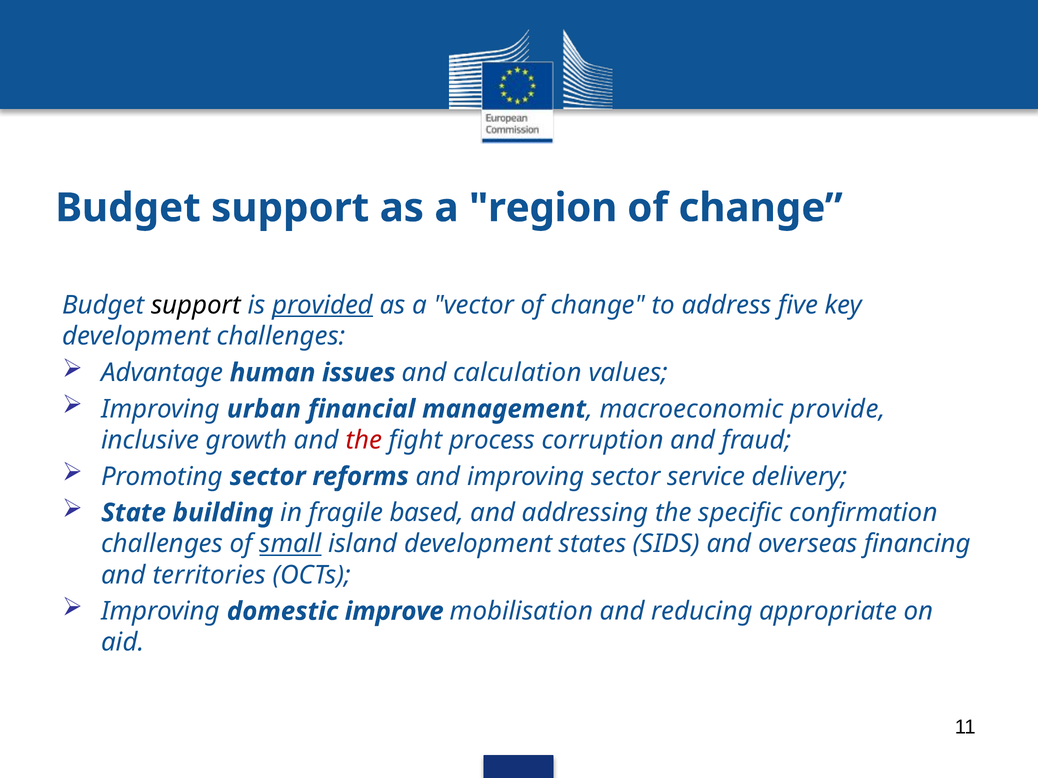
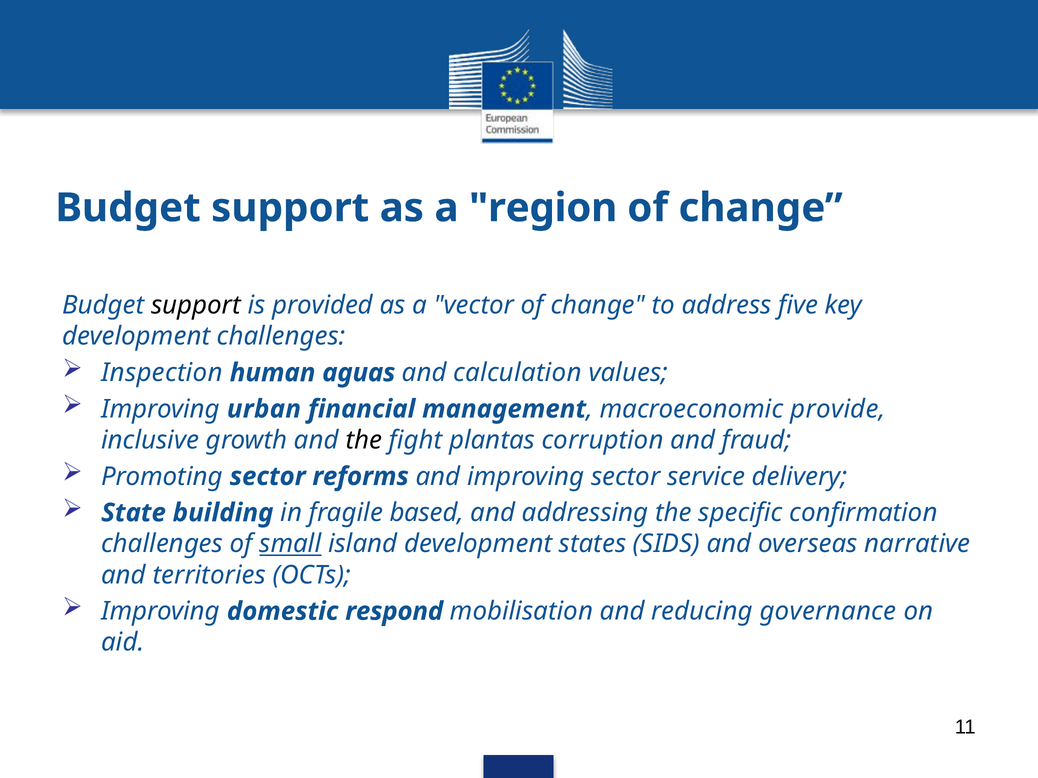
provided underline: present -> none (323, 305)
Advantage: Advantage -> Inspection (162, 373)
issues: issues -> aguas (359, 373)
the colour: red -> black (364, 440)
process: process -> plantas (492, 440)
financing: financing -> narrative (917, 544)
improve: improve -> respond (394, 612)
appropriate: appropriate -> governance (828, 612)
